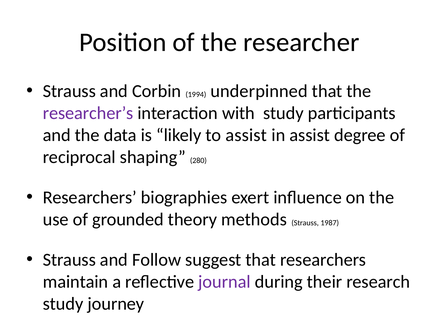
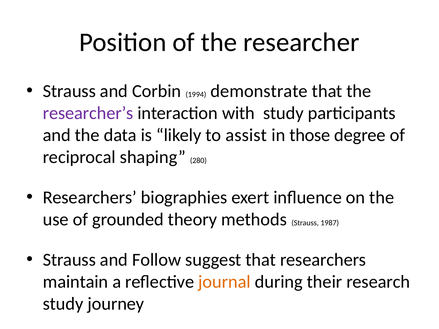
underpinned: underpinned -> demonstrate (259, 91)
in assist: assist -> those (310, 135)
journal colour: purple -> orange (224, 282)
